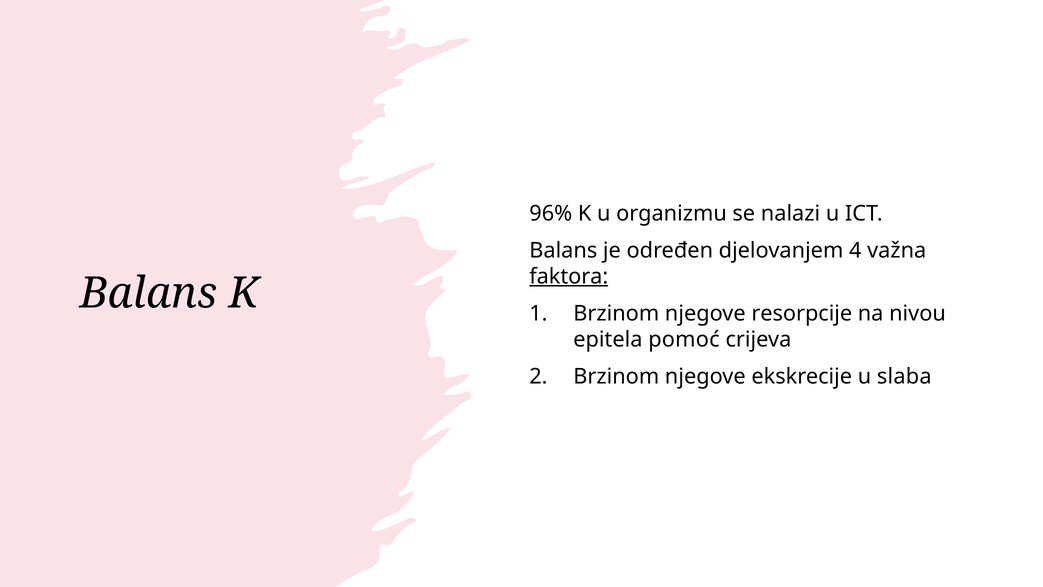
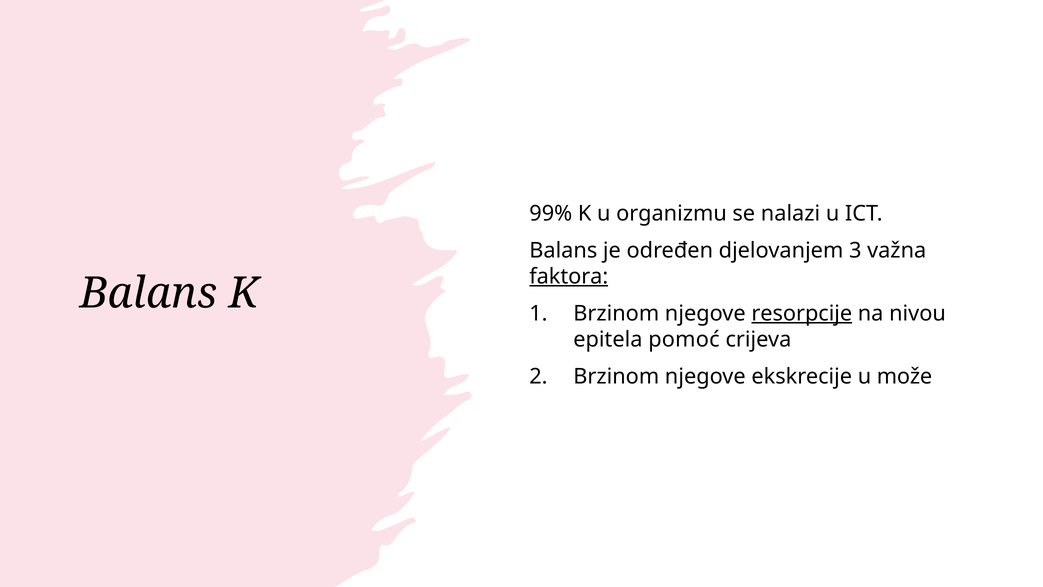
96%: 96% -> 99% (551, 213)
4: 4 -> 3 (855, 250)
resorpcije underline: none -> present (802, 313)
slaba: slaba -> može (905, 376)
